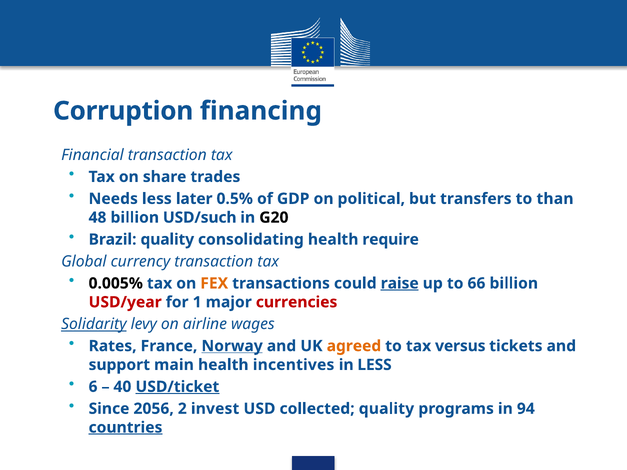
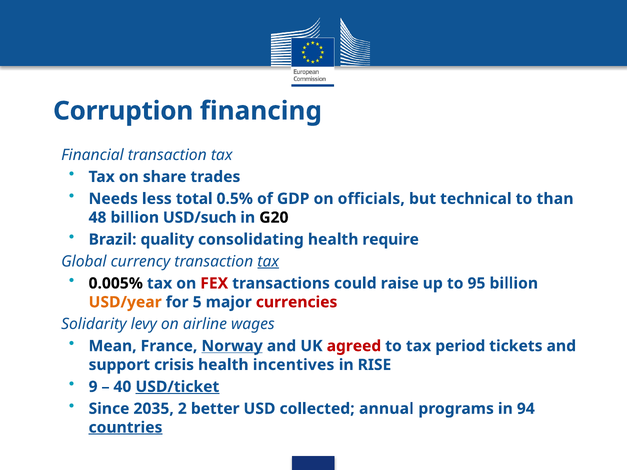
later: later -> total (194, 199)
political: political -> officials (371, 199)
transfers: transfers -> technical (476, 199)
tax underline: none -> present (268, 262)
FEX colour: orange -> red (214, 283)
raise underline: present -> none (400, 283)
66: 66 -> 95 (476, 283)
USD/year colour: red -> orange (125, 302)
1: 1 -> 5 (197, 302)
Solidarity underline: present -> none (94, 324)
Rates: Rates -> Mean (113, 346)
agreed colour: orange -> red (354, 346)
versus: versus -> period (460, 346)
main: main -> crisis (174, 365)
in LESS: LESS -> RISE (374, 365)
6: 6 -> 9 (93, 387)
2056: 2056 -> 2035 (154, 409)
invest: invest -> better (215, 409)
collected quality: quality -> annual (386, 409)
